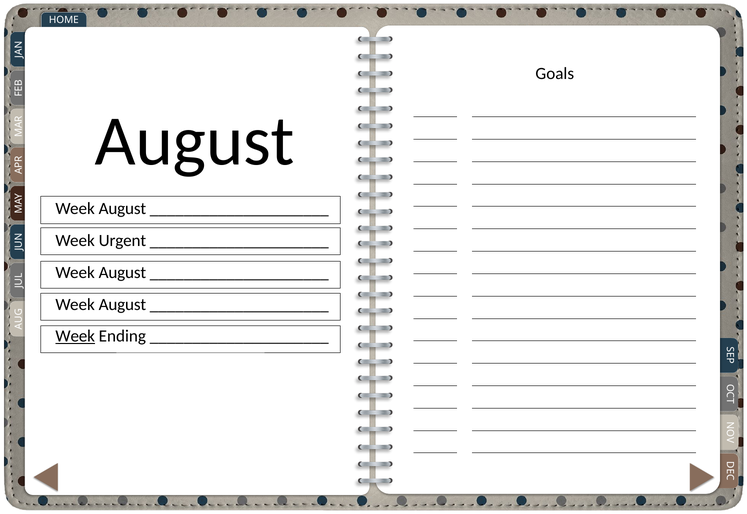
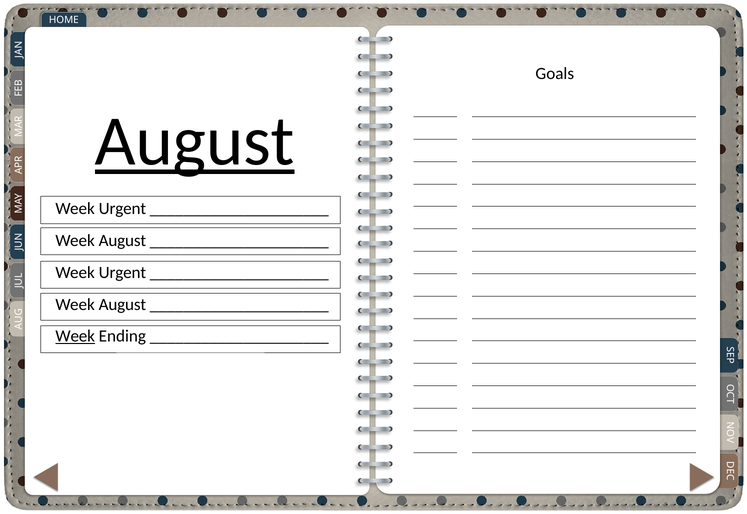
August underline: none -> present (195, 141)
August: August -> Urgent (122, 209)
Urgent: Urgent -> August (122, 240)
August: August -> Urgent (122, 272)
